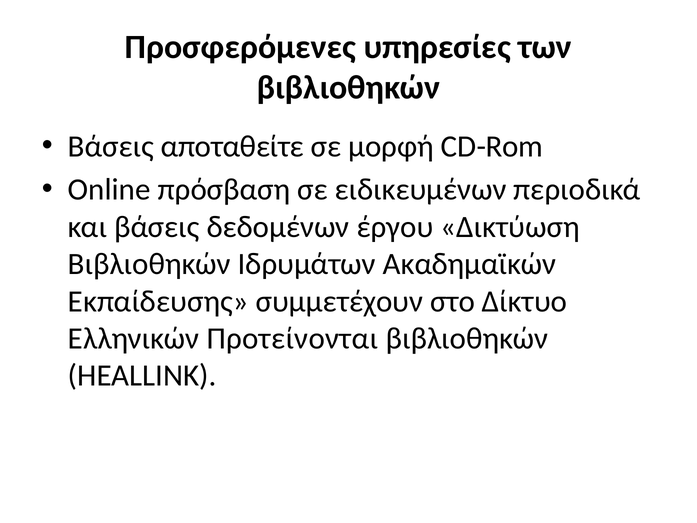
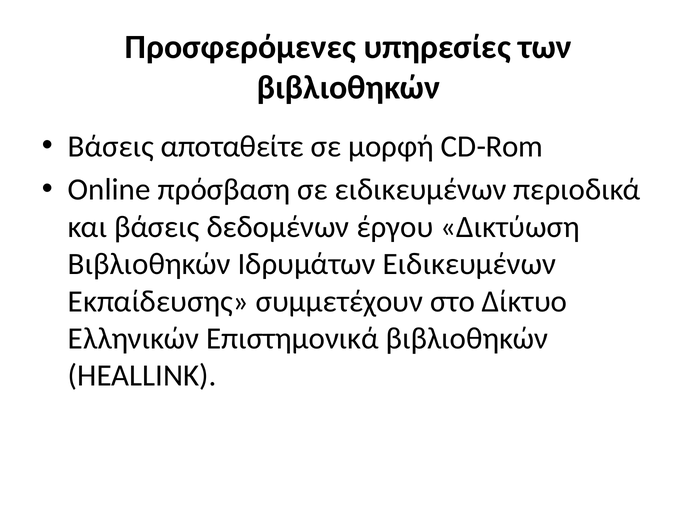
Ιδρυμάτων Ακαδημαϊκών: Ακαδημαϊκών -> Ειδικευμένων (470, 264)
Προτείνονται: Προτείνονται -> Επιστημονικά (293, 338)
